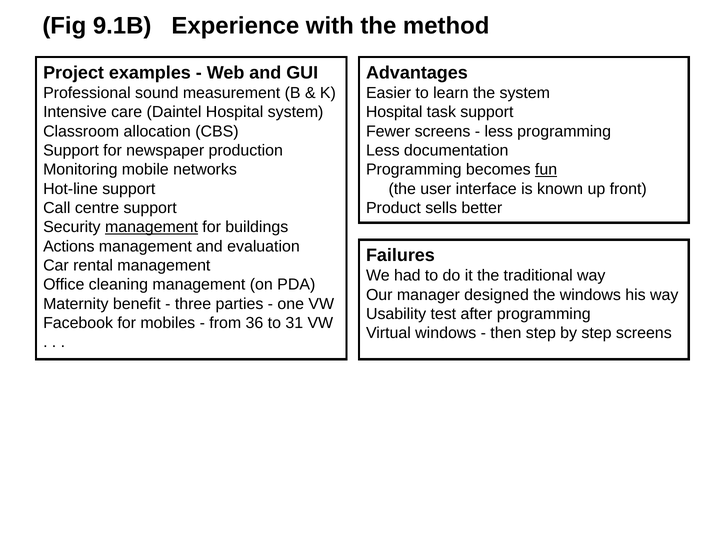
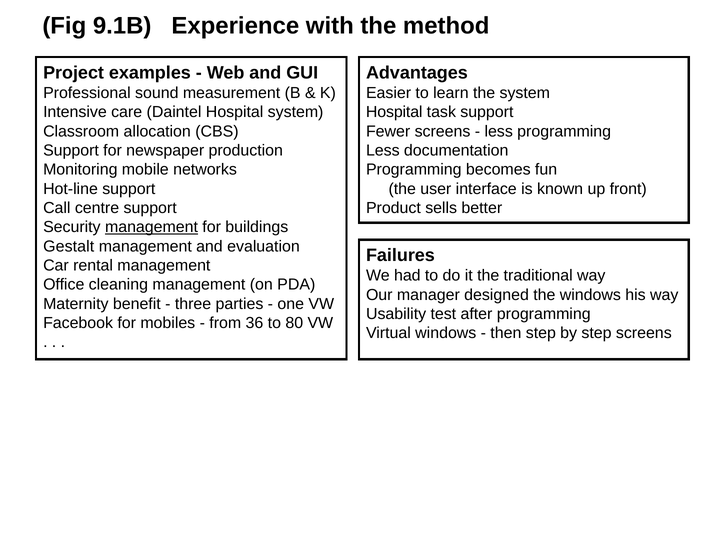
fun underline: present -> none (546, 170)
Actions: Actions -> Gestalt (69, 246)
31: 31 -> 80 (294, 323)
